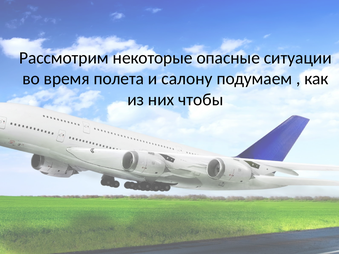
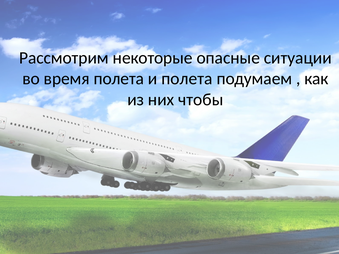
и салону: салону -> полета (187, 79)
